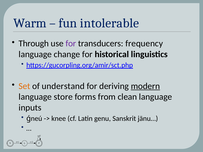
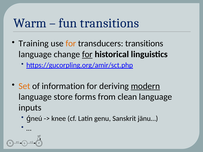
fun intolerable: intolerable -> transitions (110, 23)
Through: Through -> Training (34, 44)
for colour: purple -> orange (71, 44)
transducers frequency: frequency -> transitions (144, 44)
for underline: none -> present (87, 54)
understand: understand -> information (63, 86)
